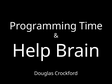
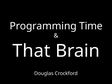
Help: Help -> That (31, 51)
